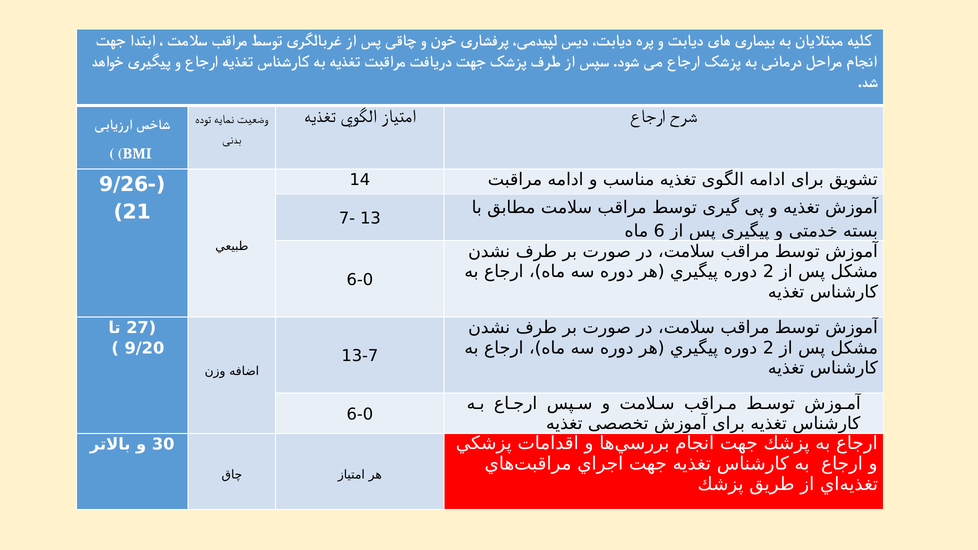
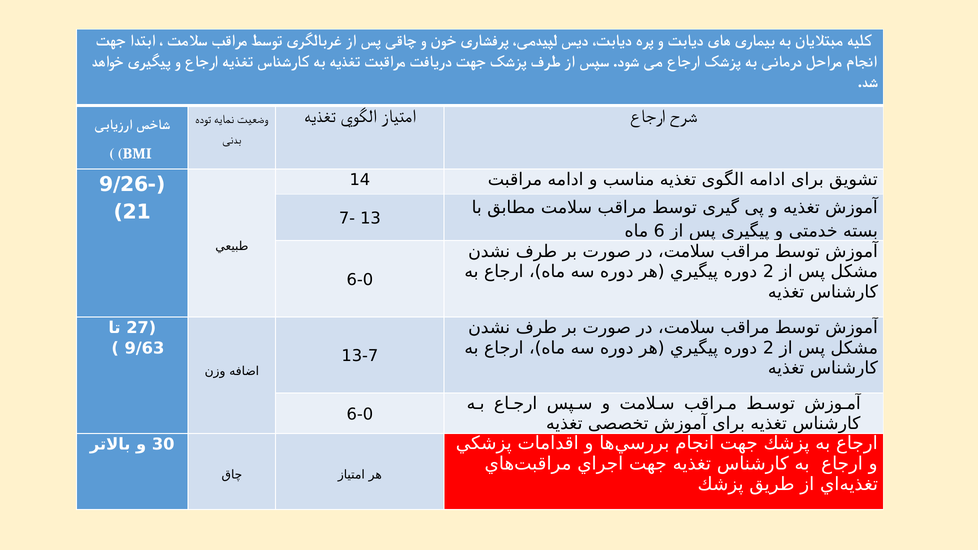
9/20: 9/20 -> 9/63 (144, 349)
